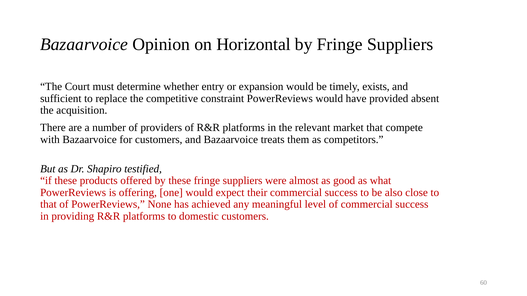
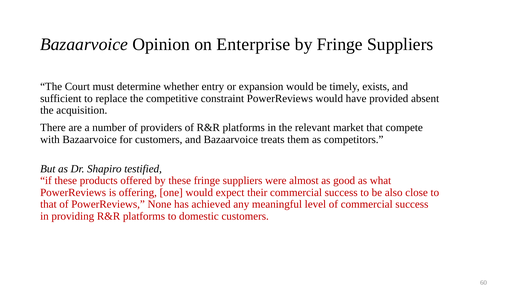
Horizontal: Horizontal -> Enterprise (253, 44)
